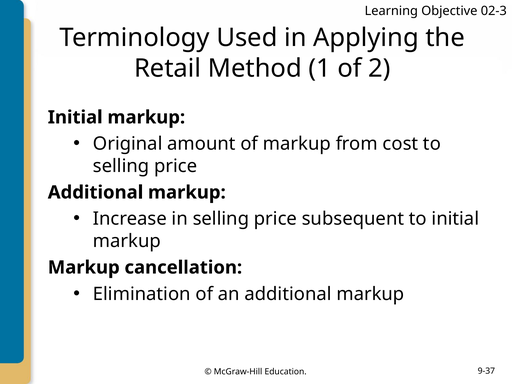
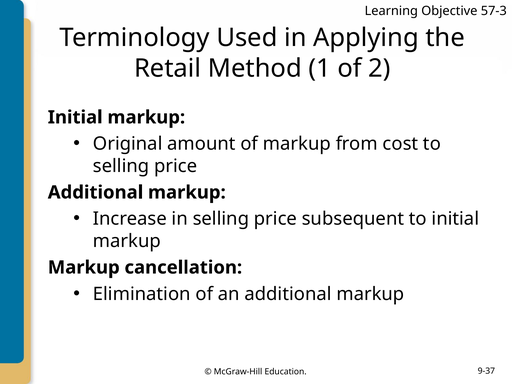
02-3: 02-3 -> 57-3 (494, 11)
